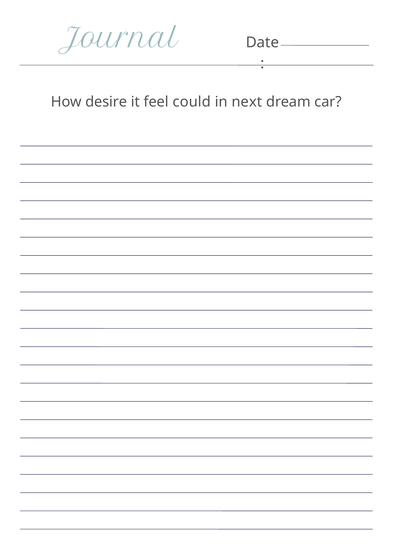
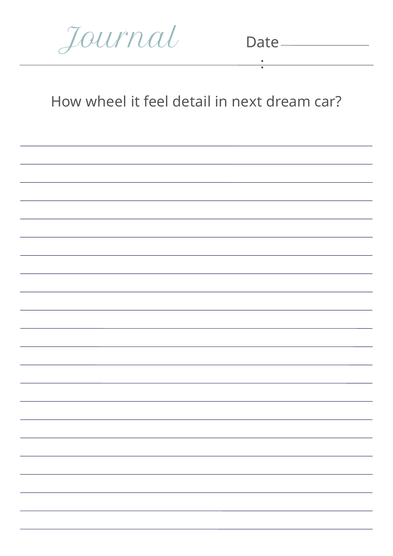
desire: desire -> wheel (106, 102)
could: could -> detail (192, 102)
